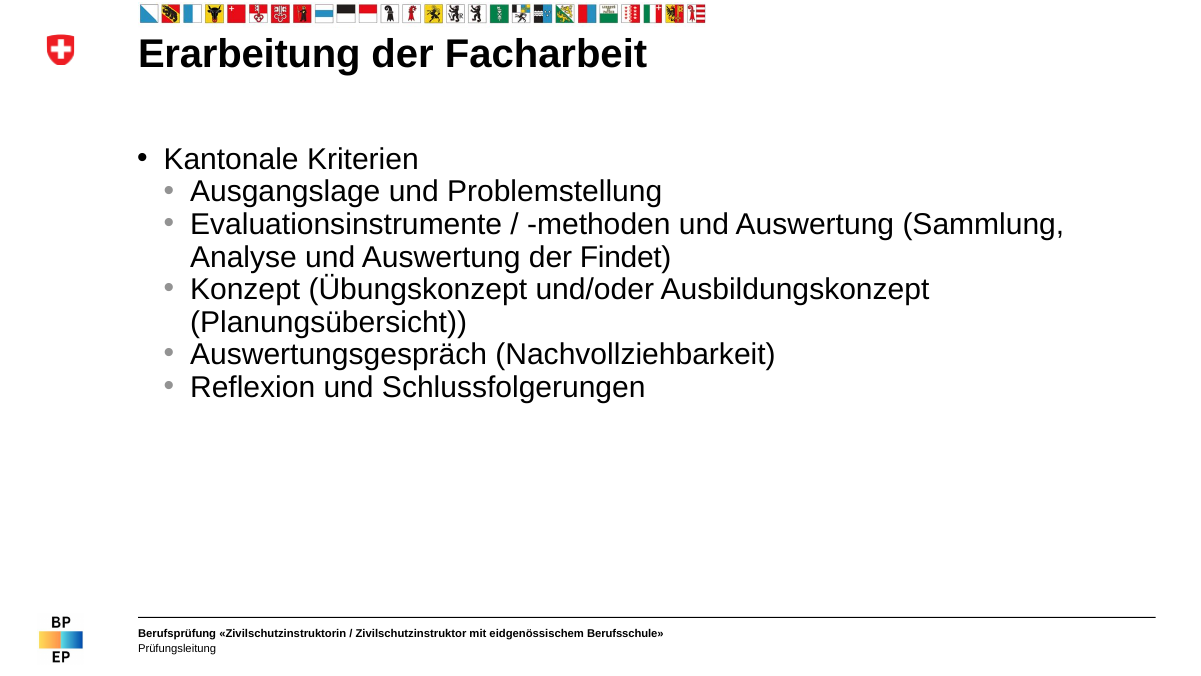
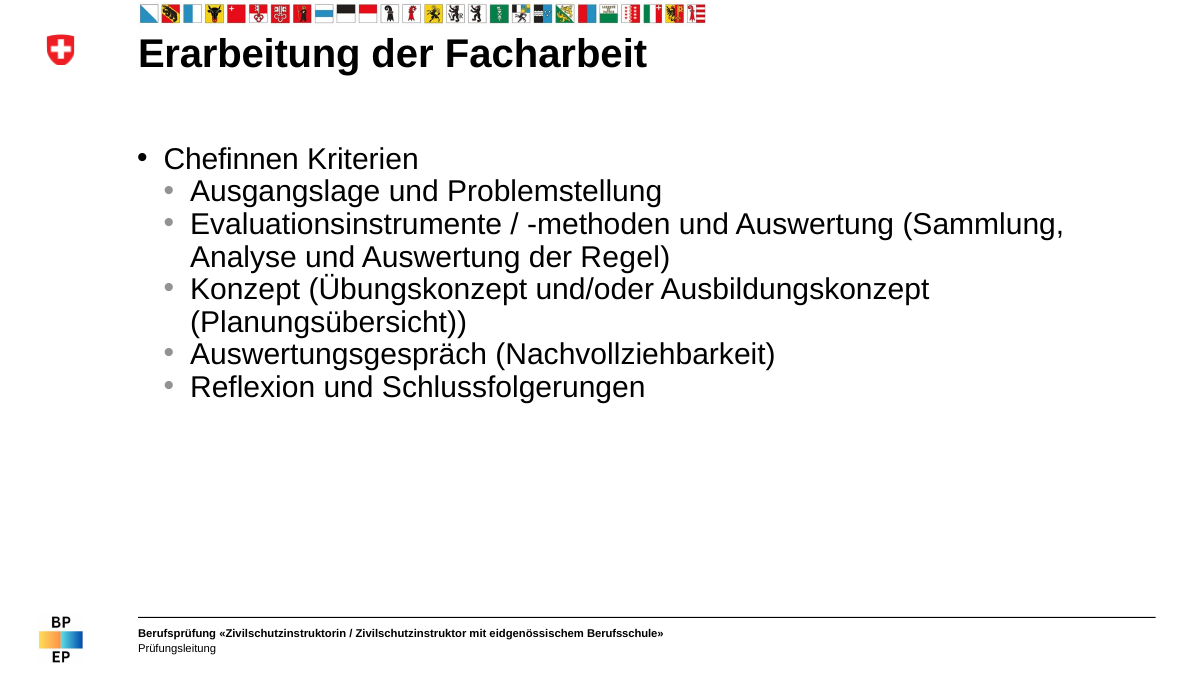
Kantonale: Kantonale -> Chefinnen (231, 159)
Findet: Findet -> Regel (625, 257)
